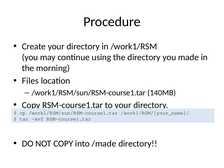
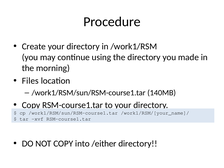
/made: /made -> /either (104, 144)
